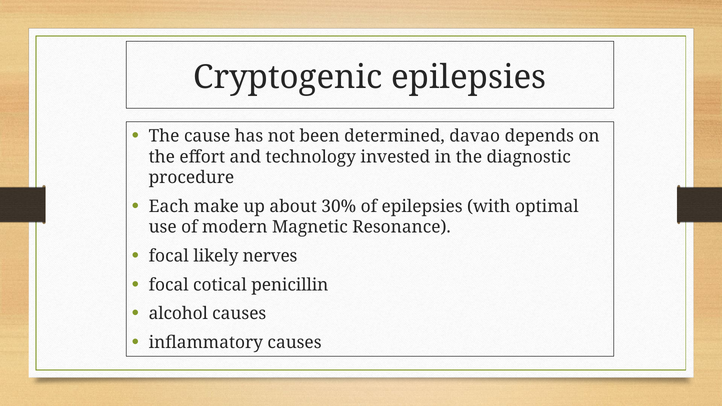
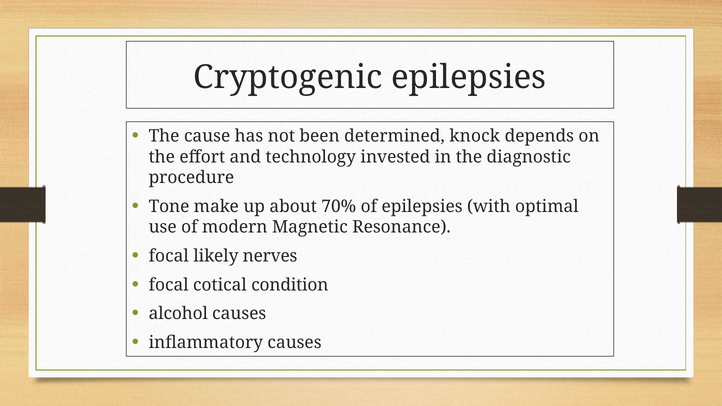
davao: davao -> knock (475, 136)
Each: Each -> Tone (169, 206)
30%: 30% -> 70% (339, 206)
penicillin: penicillin -> condition (290, 285)
